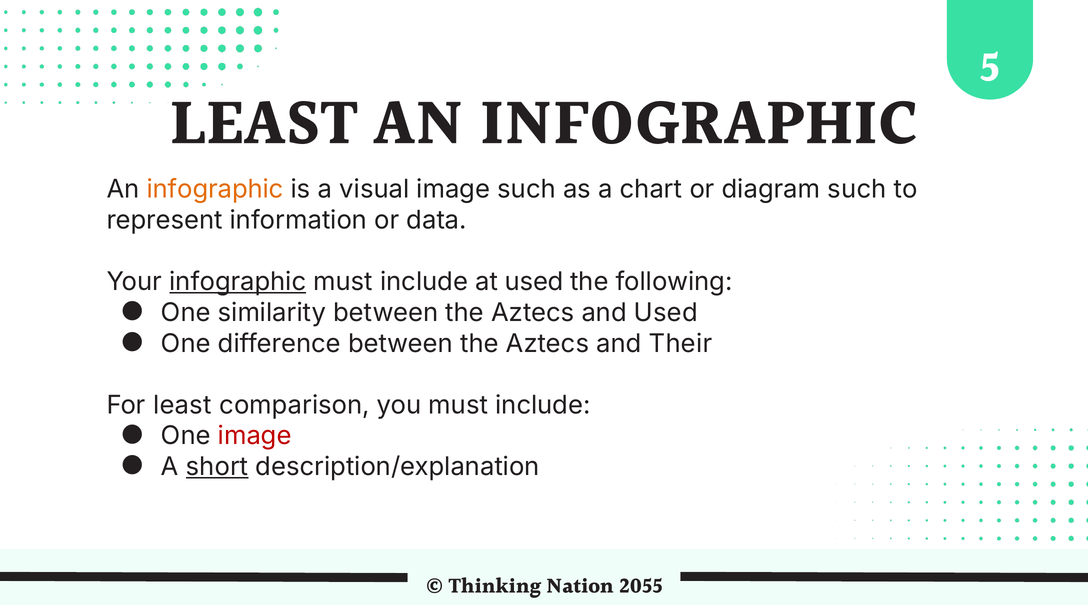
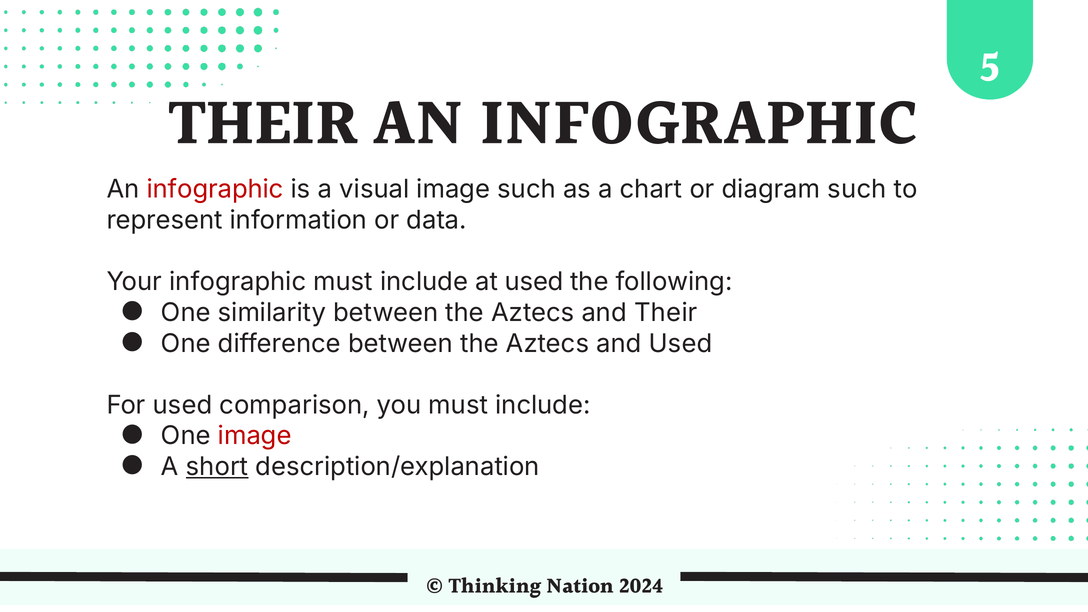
LEAST: LEAST -> THEIR (264, 125)
infographic colour: orange -> red (215, 189)
infographic underline: present -> none (238, 282)
and Used: Used -> Their (666, 313)
and Their: Their -> Used (681, 344)
For least: least -> used (183, 405)
2055: 2055 -> 2024 (641, 587)
